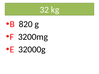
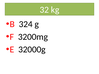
820: 820 -> 324 (26, 24)
